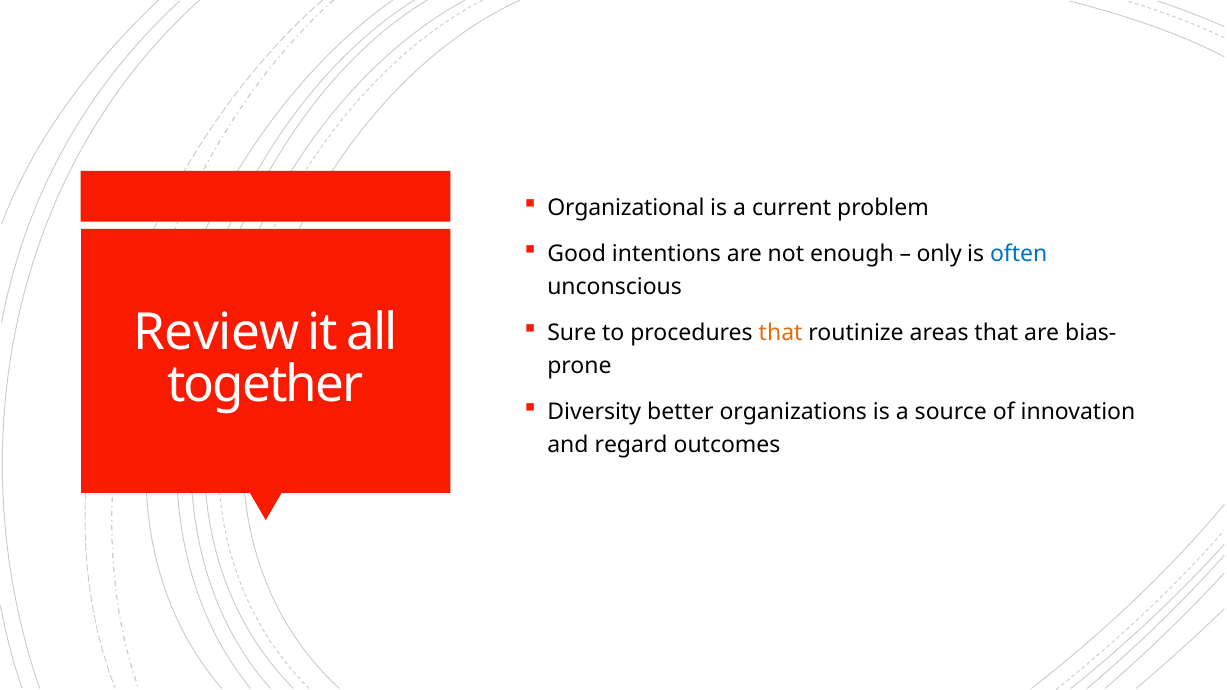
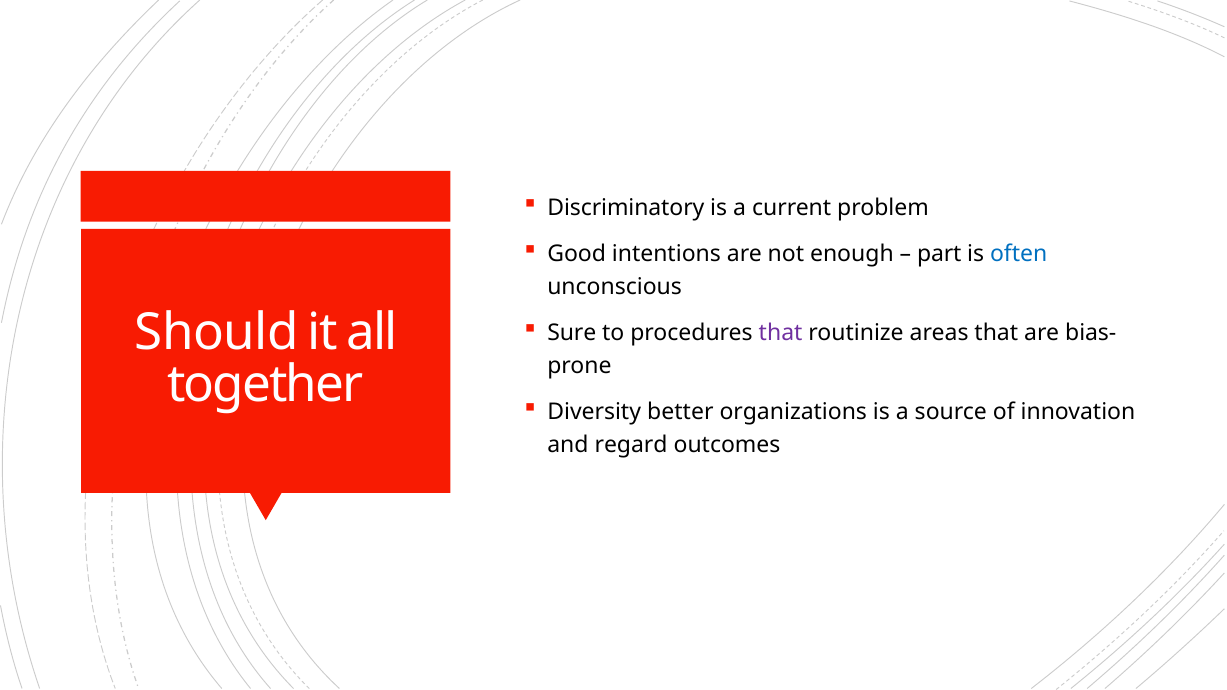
Organizational: Organizational -> Discriminatory (626, 208)
only: only -> part (939, 254)
Review: Review -> Should (217, 333)
that colour: orange -> purple (781, 333)
